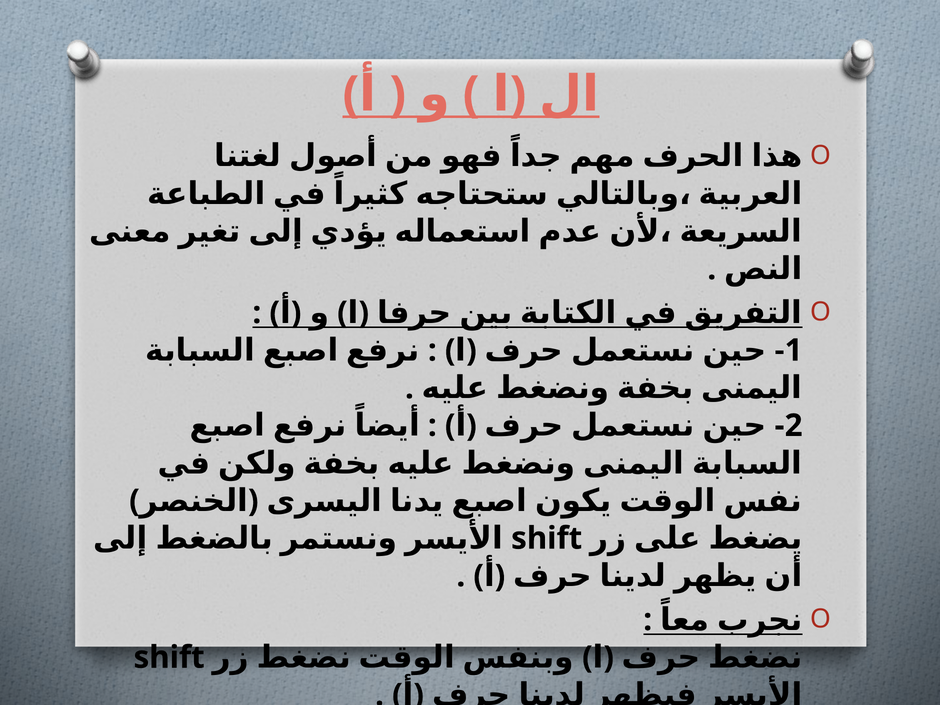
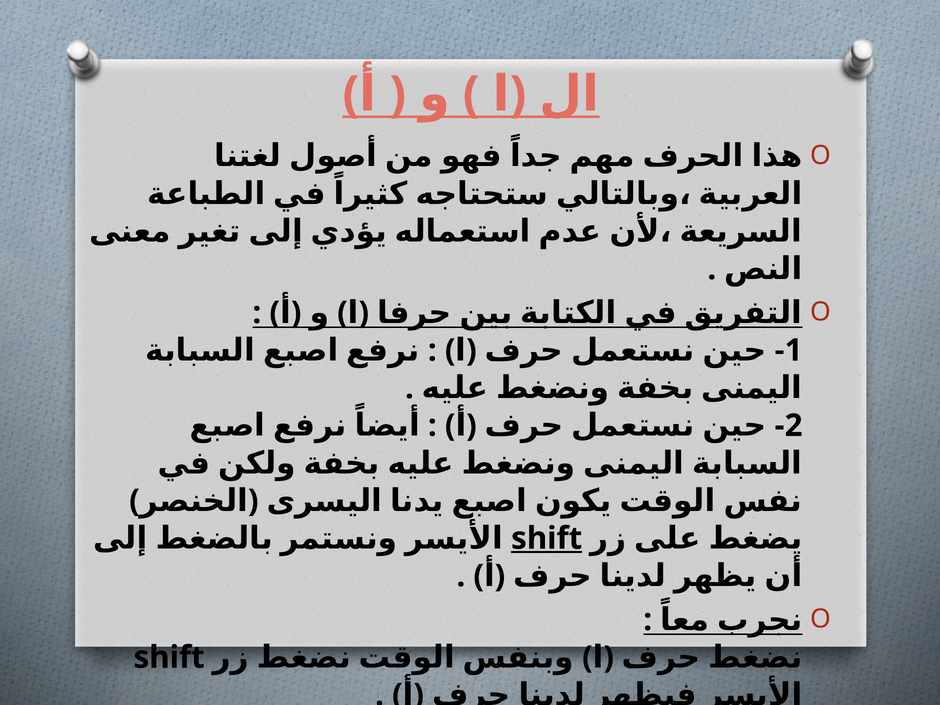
shift underline: none -> present (547, 538)
